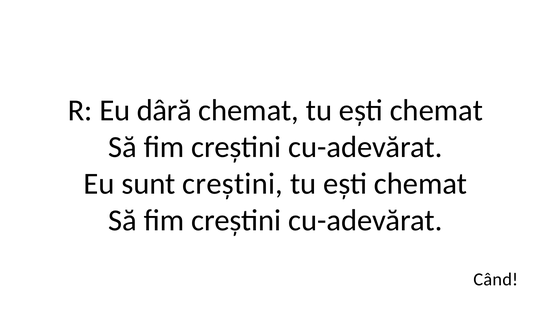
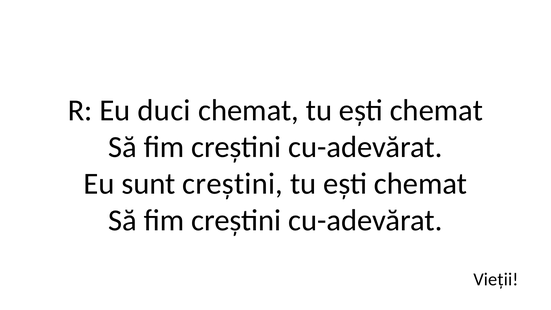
dâră: dâră -> duci (164, 110)
Când: Când -> Vieții (496, 279)
